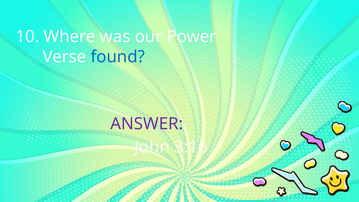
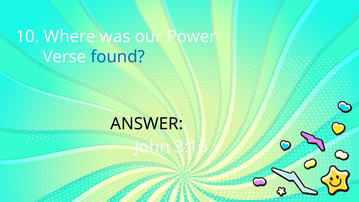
ANSWER colour: purple -> black (147, 124)
